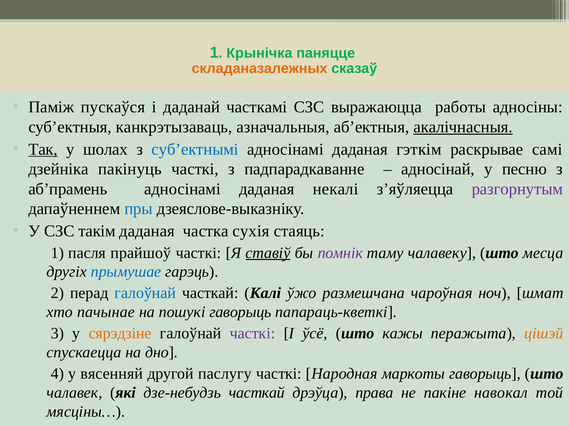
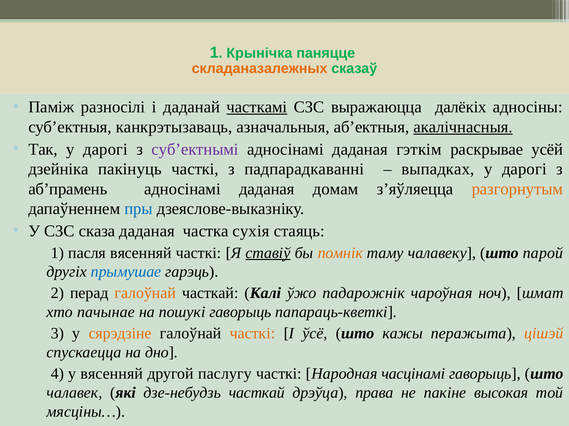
пускаўся: пускаўся -> разносілі (113, 107)
часткамі underline: none -> present (257, 107)
работы: работы -> далёкіх (461, 107)
Так underline: present -> none (43, 149)
шолах: шолах -> дарогі (105, 149)
суб’ектнымі colour: blue -> purple (195, 149)
самі: самі -> усёй (547, 149)
падпарадкаванне: падпарадкаванне -> падпарадкаванні (304, 169)
адносінай: адносінай -> выпадках (438, 169)
песню: песню -> дарогі (524, 169)
некалі: некалі -> домам (336, 189)
разгорнутым colour: purple -> orange (517, 189)
такім: такім -> сказа (97, 232)
пасля прайшоў: прайшоў -> вясенняй (141, 253)
помнік colour: purple -> orange (340, 253)
месца: месца -> парой (543, 253)
галоўнай colour: blue -> orange (145, 294)
размешчана: размешчана -> падарожнік (364, 294)
часткі colour: purple -> orange (252, 334)
маркоты: маркоты -> часцінамі (413, 374)
навокал: навокал -> высокая (501, 393)
